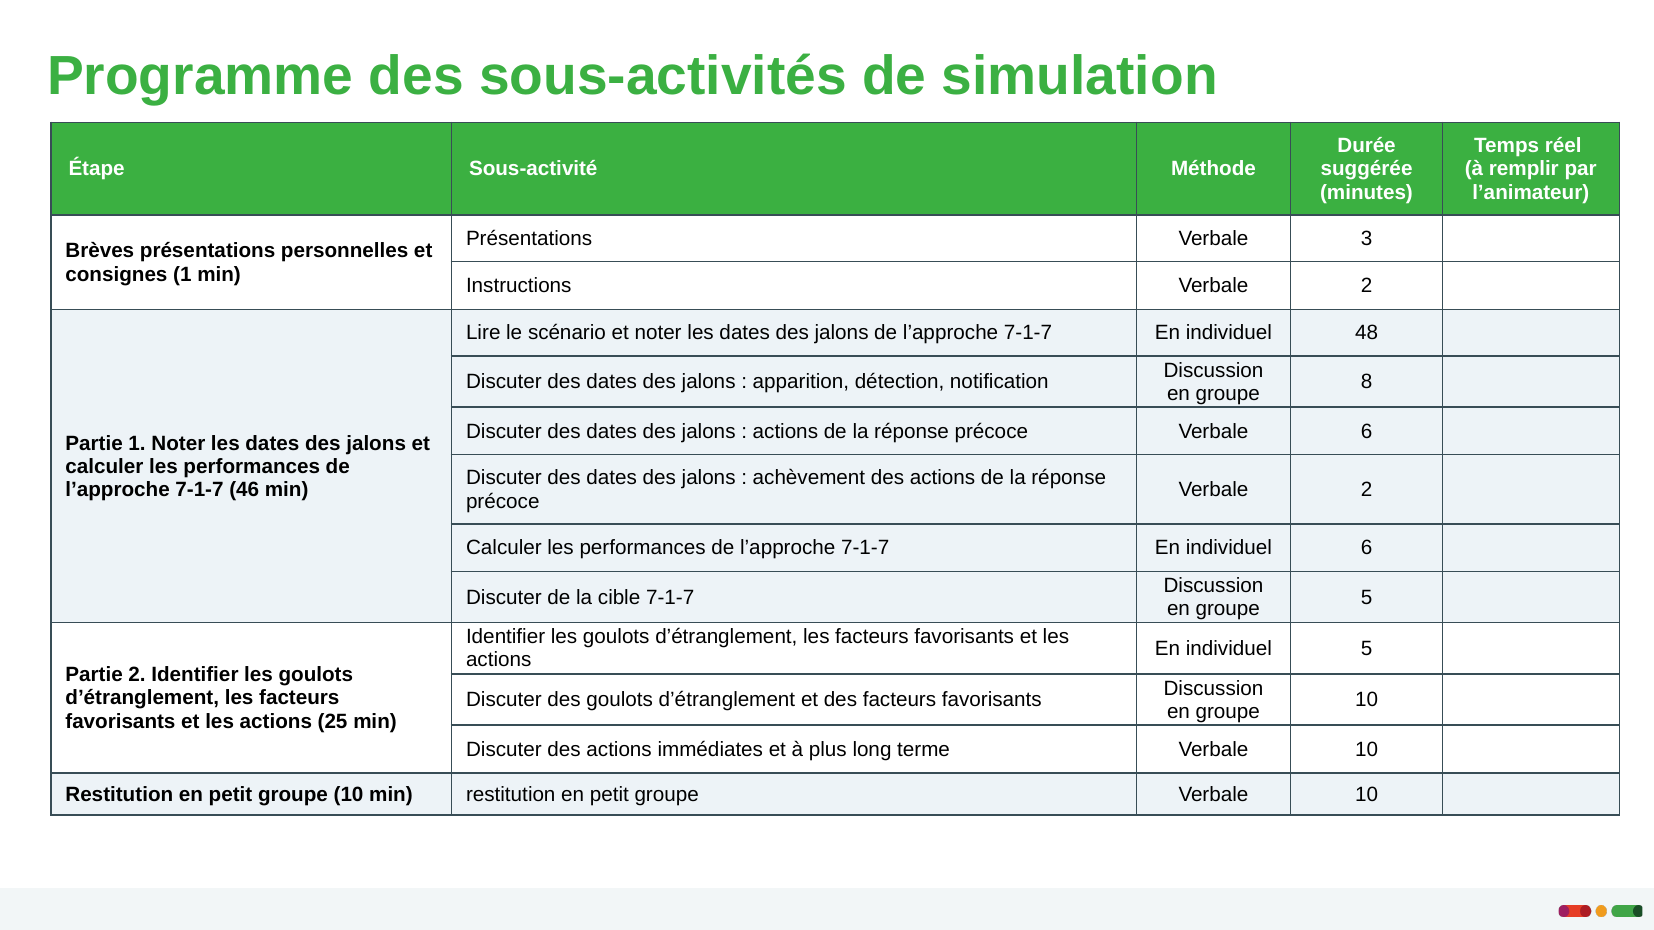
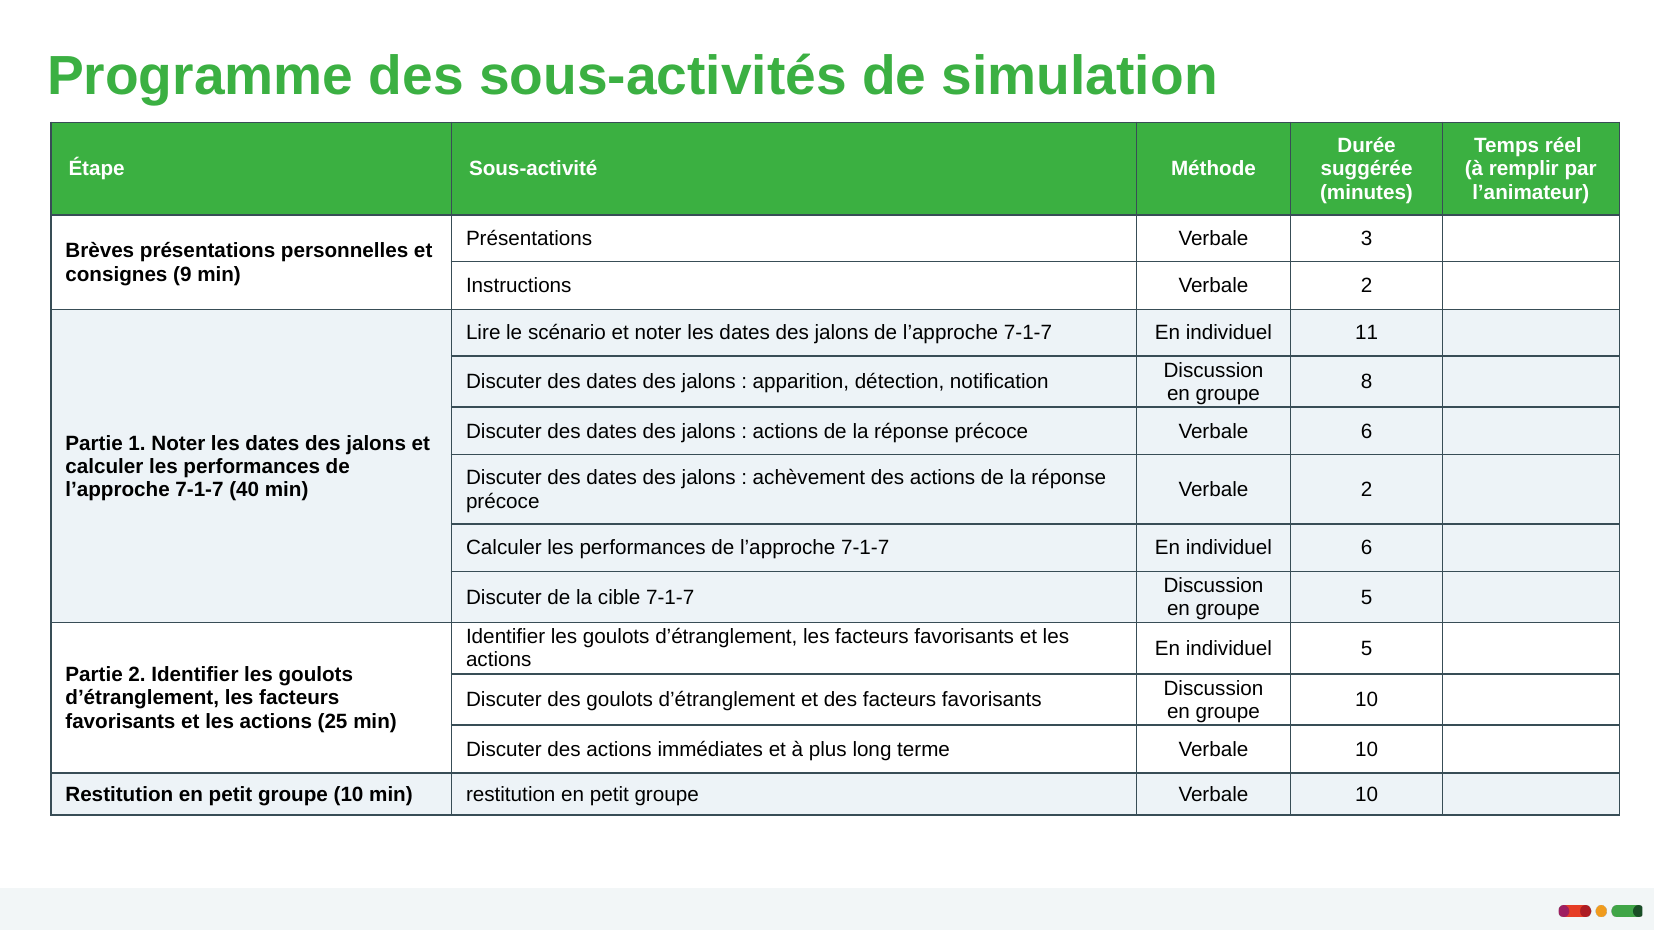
consignes 1: 1 -> 9 (182, 274)
48: 48 -> 11 (1367, 333)
46: 46 -> 40 (244, 490)
